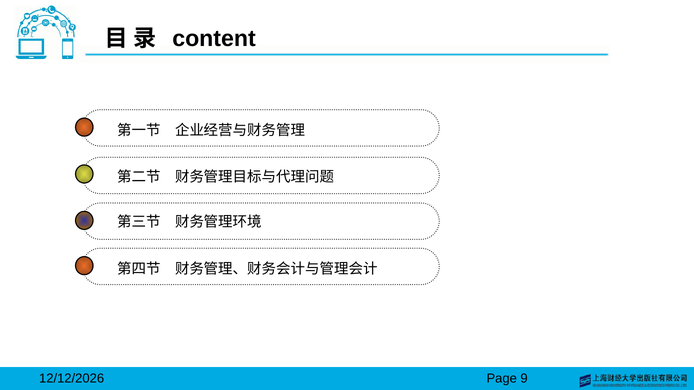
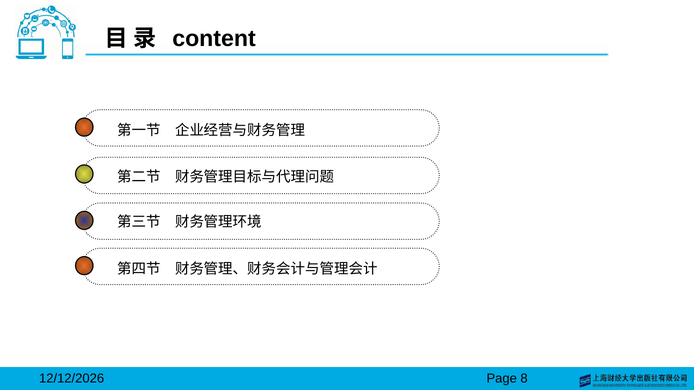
9: 9 -> 8 (524, 379)
